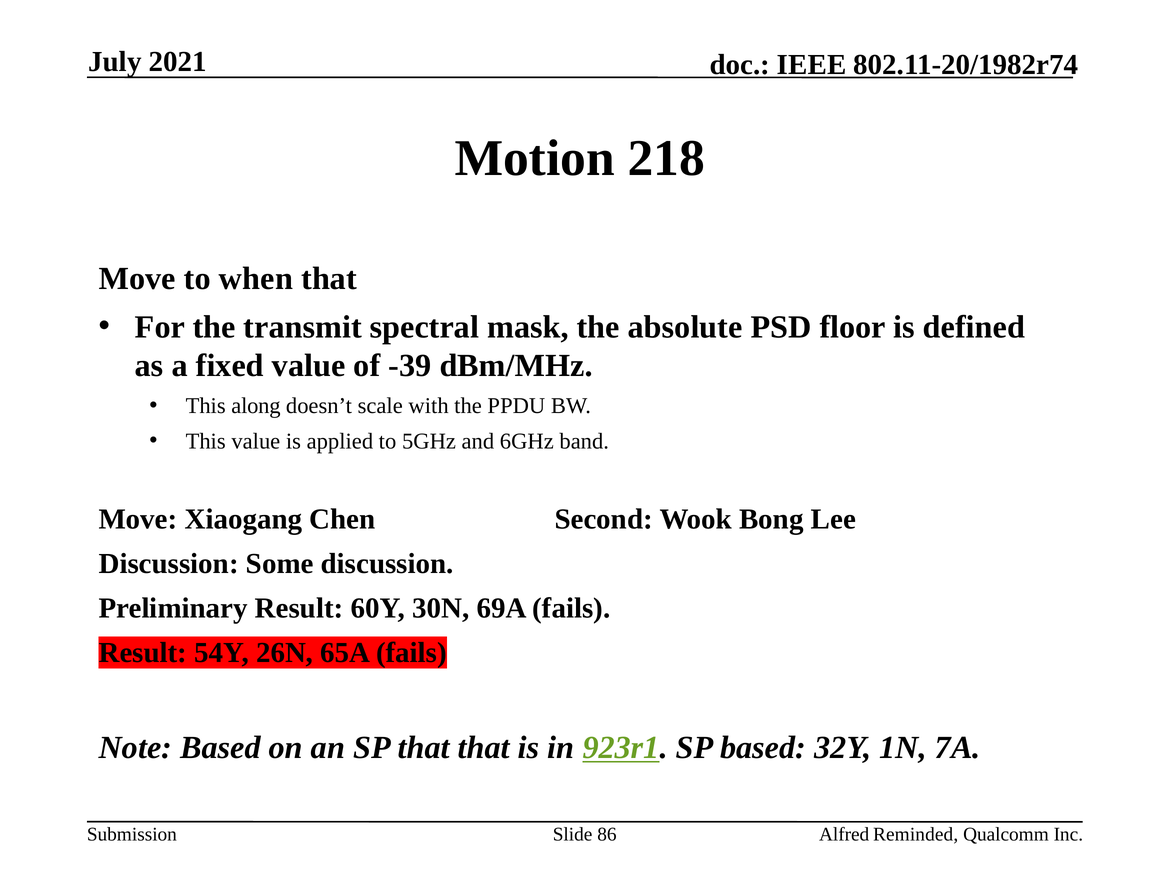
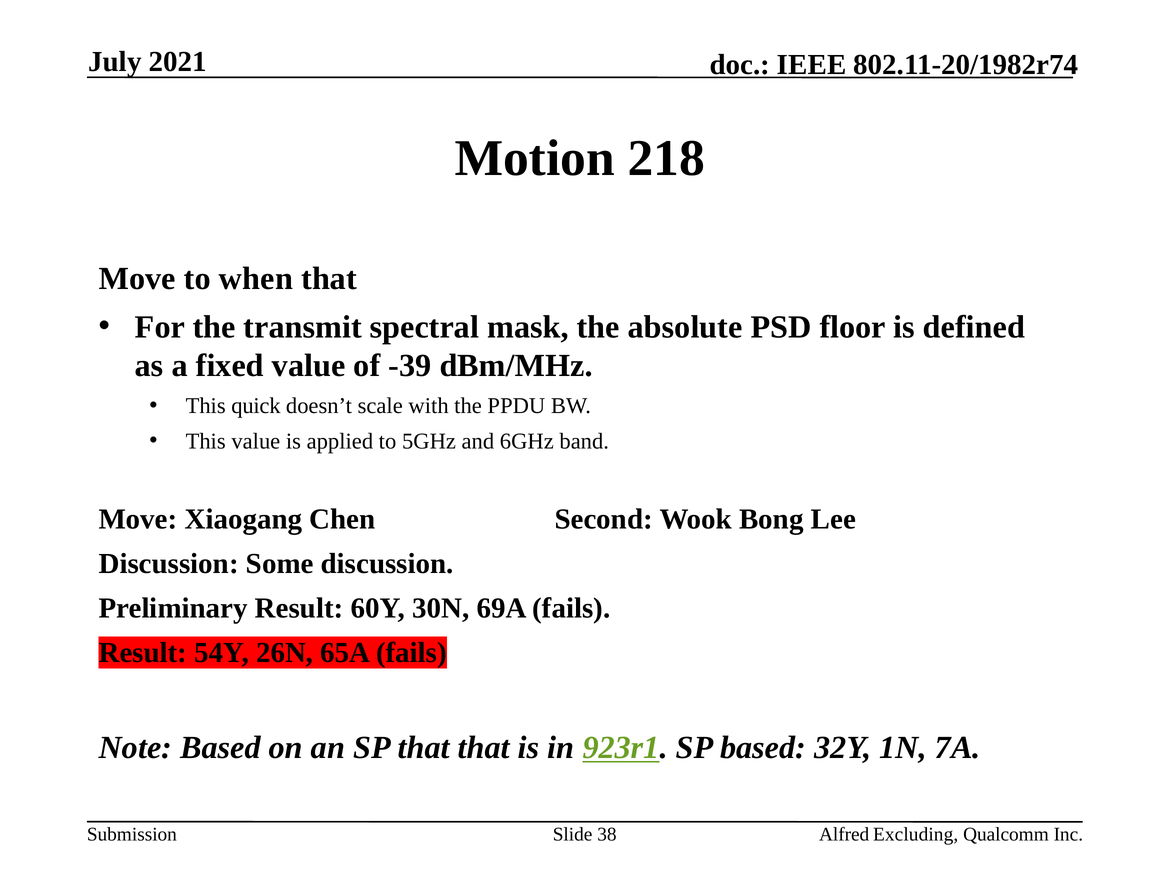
along: along -> quick (256, 406)
86: 86 -> 38 (607, 834)
Reminded: Reminded -> Excluding (916, 834)
